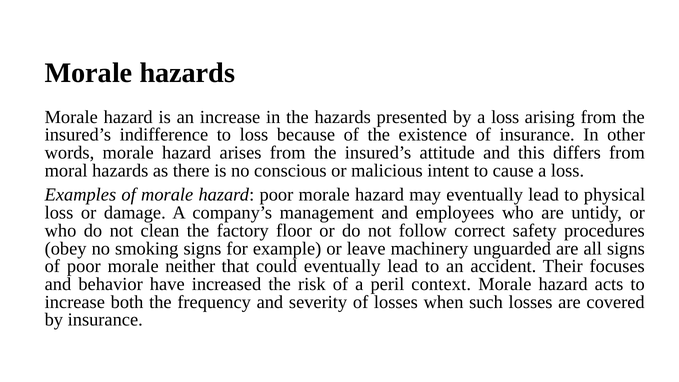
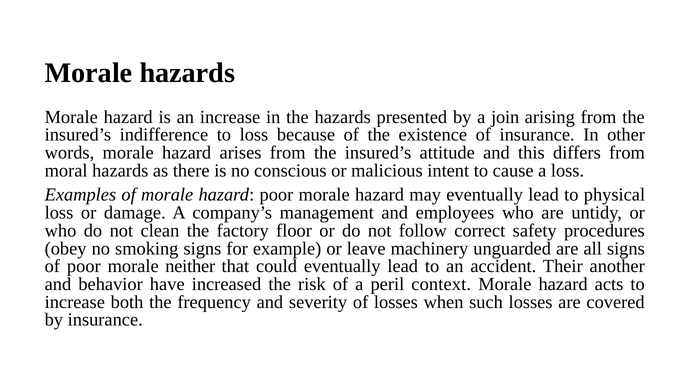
by a loss: loss -> join (505, 117)
focuses: focuses -> another (617, 266)
